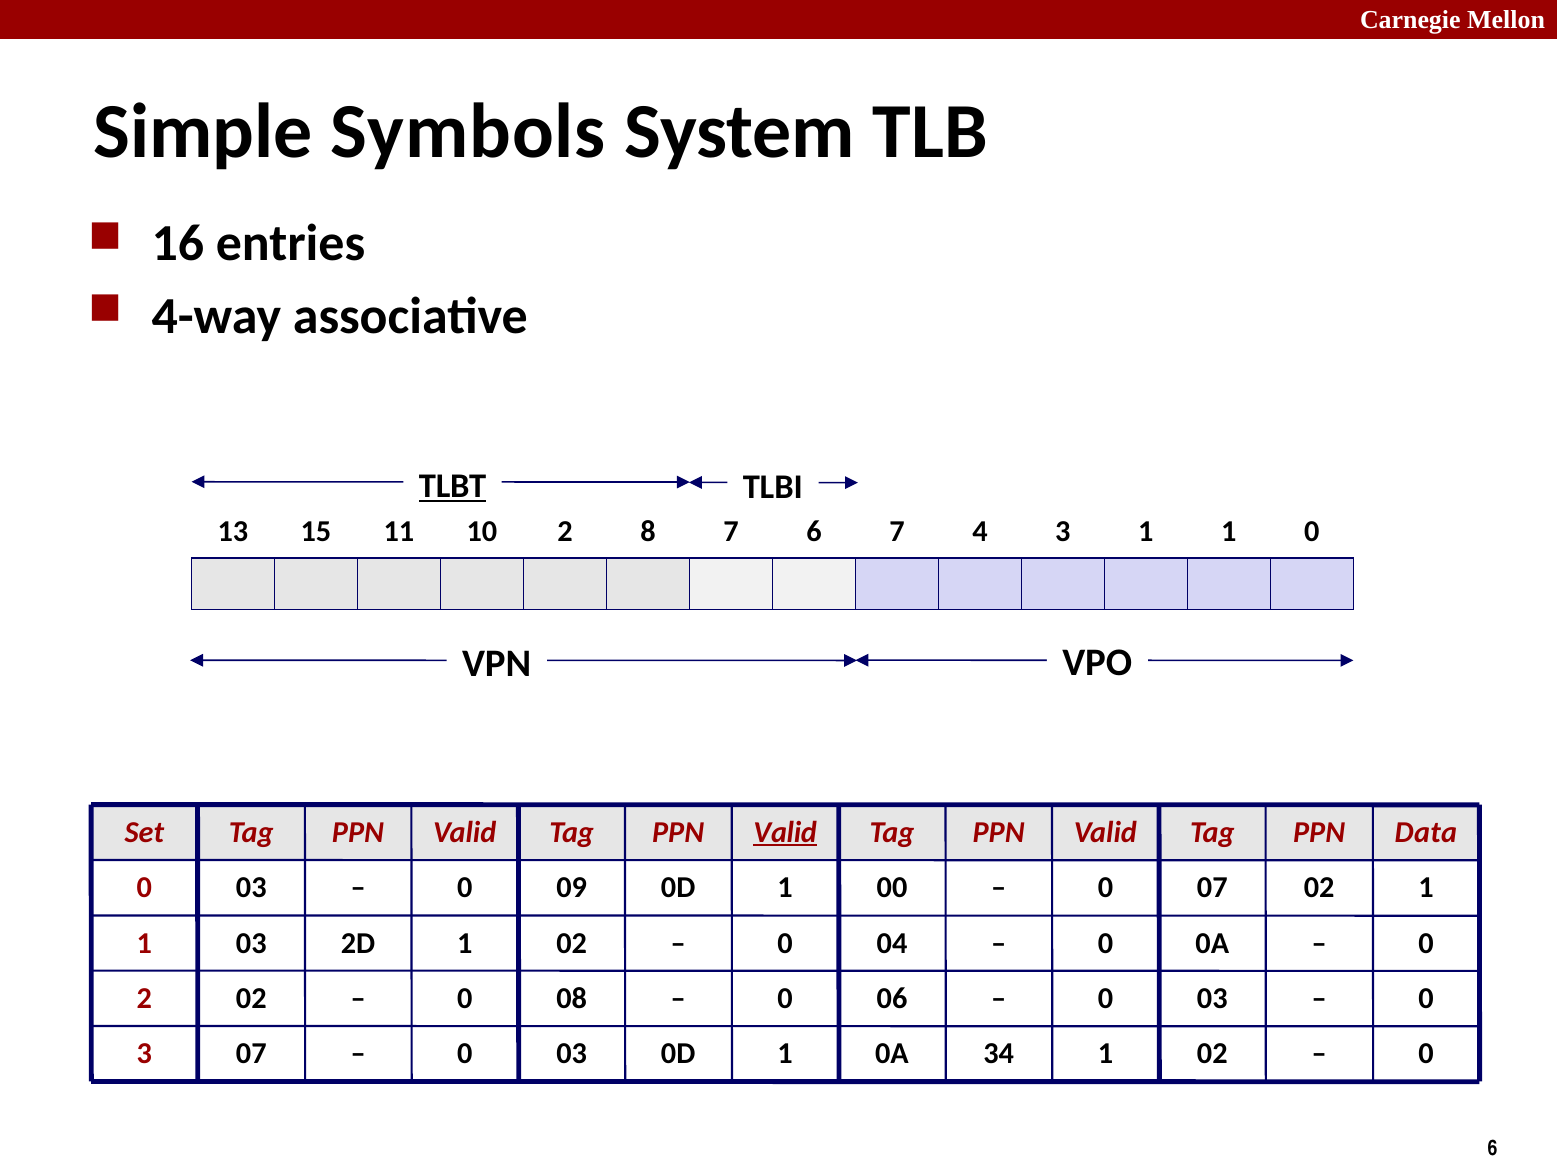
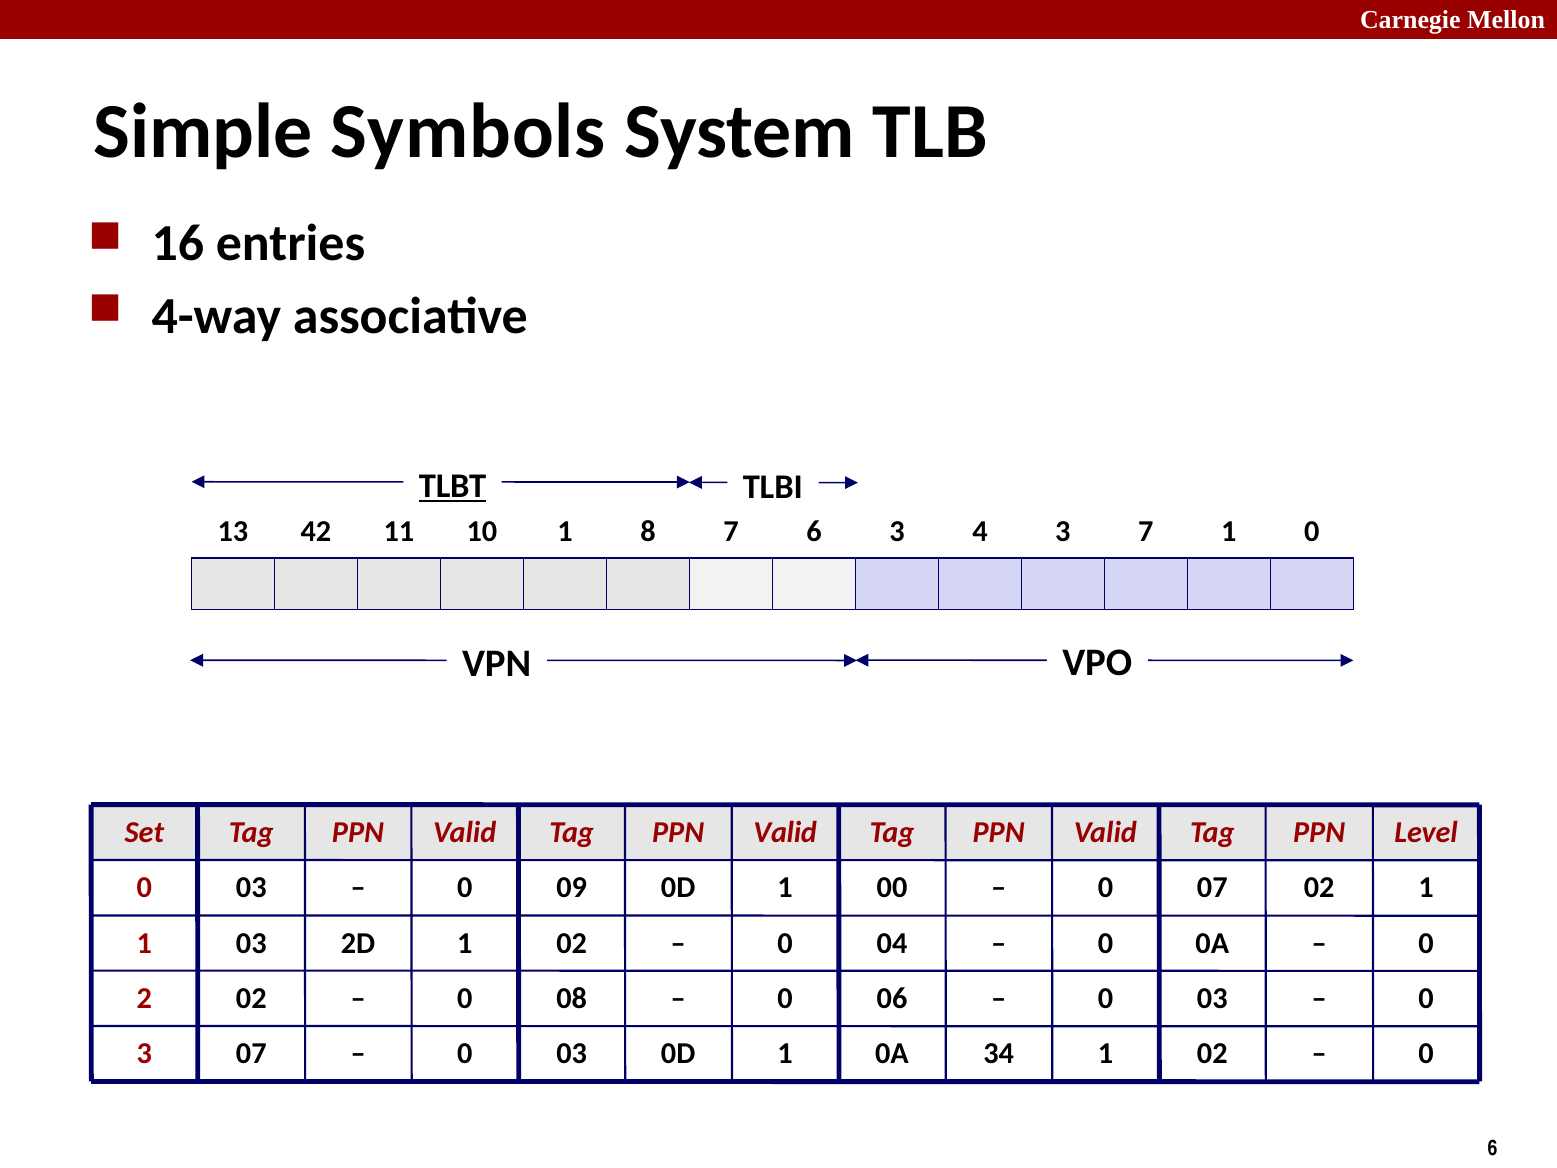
15: 15 -> 42 (316, 531)
10 2: 2 -> 1 (565, 531)
6 7: 7 -> 3 (897, 531)
3 1: 1 -> 7 (1146, 531)
Valid underline: present -> none (785, 832)
Data: Data -> Level (1426, 832)
